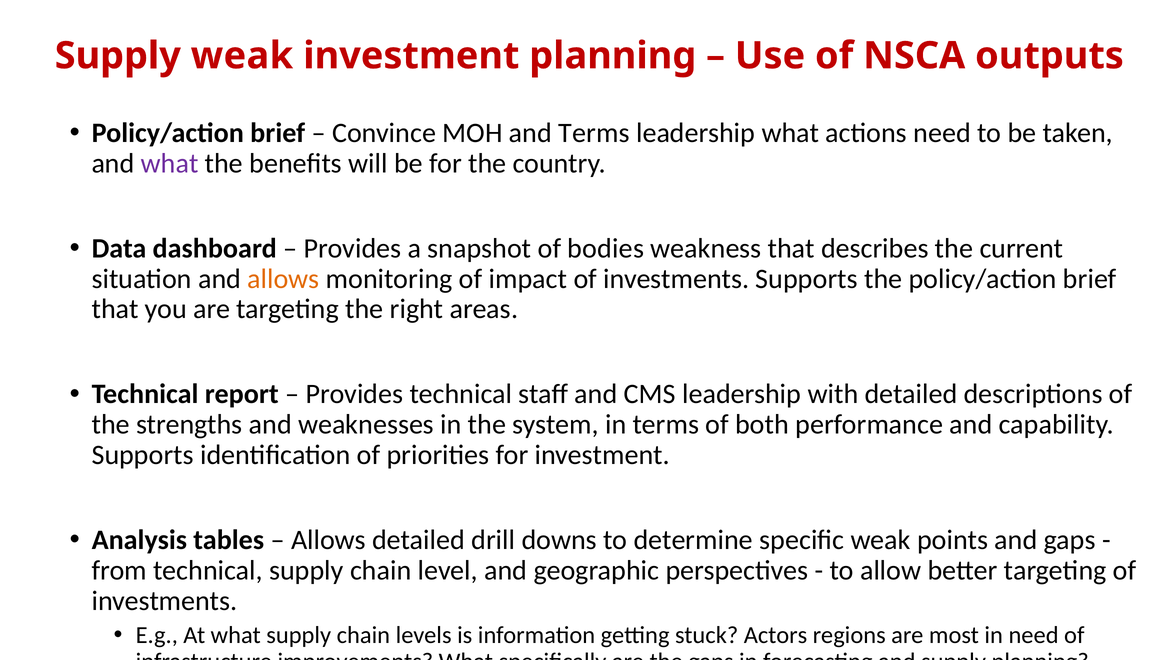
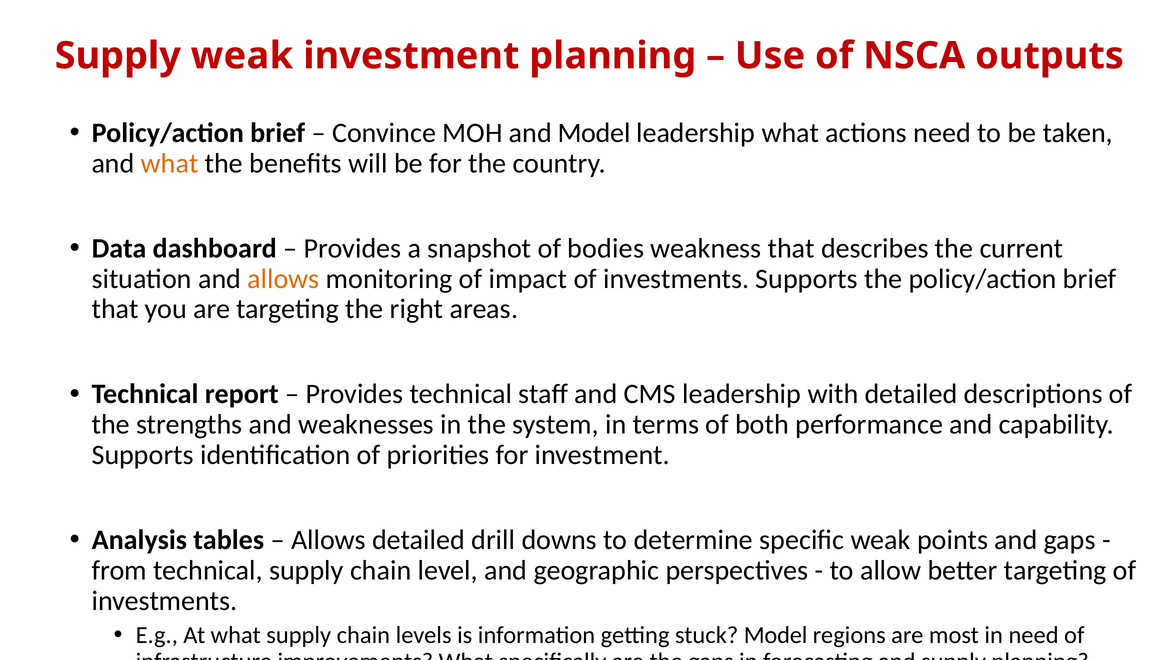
and Terms: Terms -> Model (594, 133)
what colour: purple -> orange (170, 163)
stuck Actors: Actors -> Model (776, 636)
